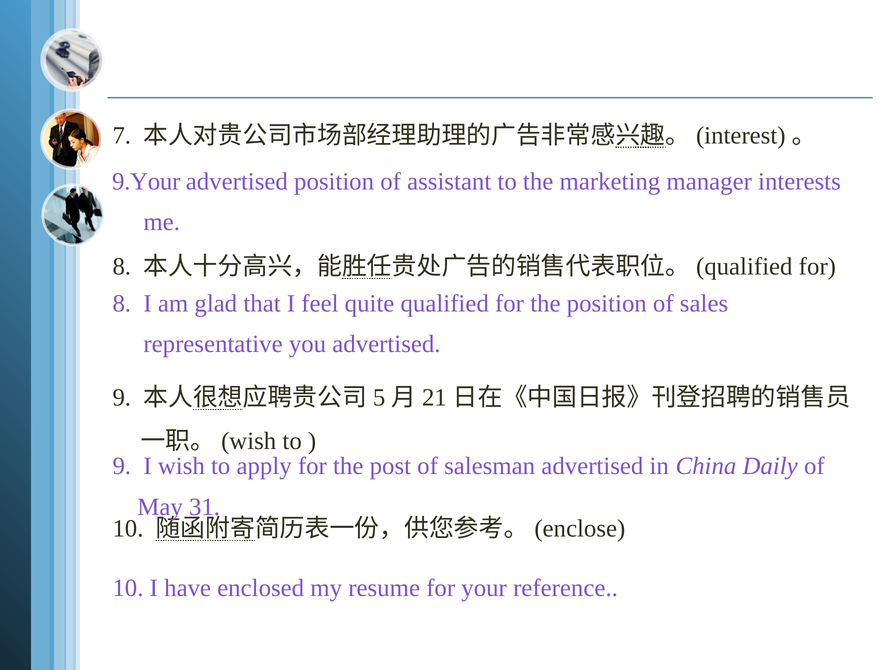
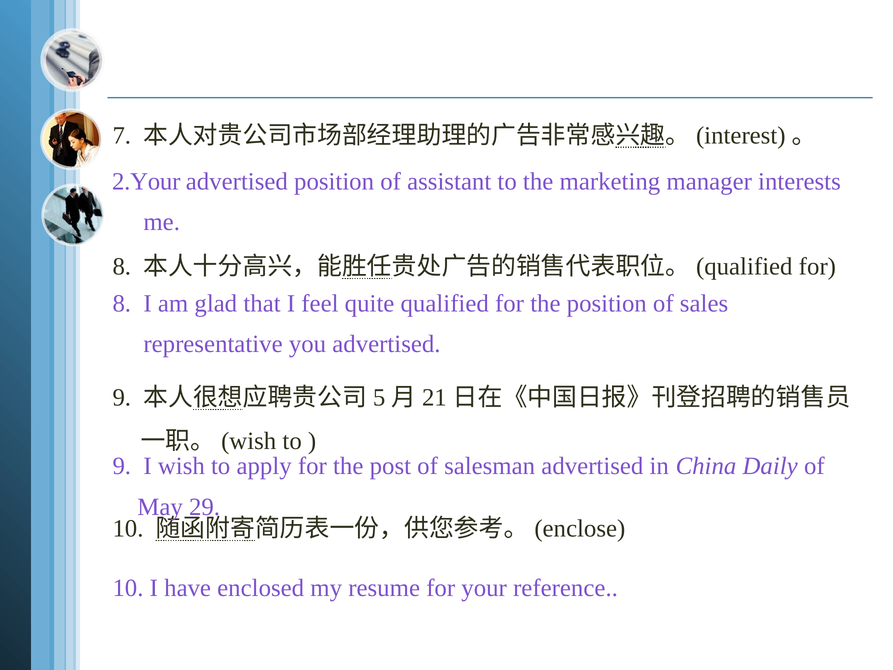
9.Your: 9.Your -> 2.Your (146, 181)
31: 31 -> 29 (205, 507)
